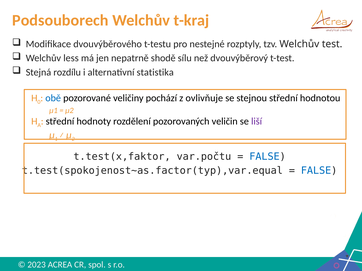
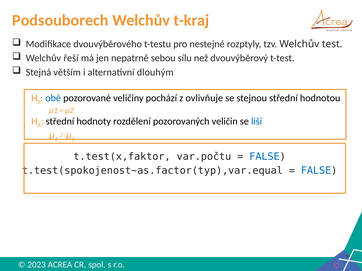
less: less -> řeší (71, 58)
shodě: shodě -> sebou (163, 58)
rozdílu: rozdílu -> větším (67, 72)
statistika: statistika -> dlouhým (155, 72)
liší colour: purple -> blue (257, 122)
